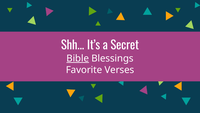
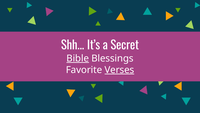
Verses underline: none -> present (119, 70)
